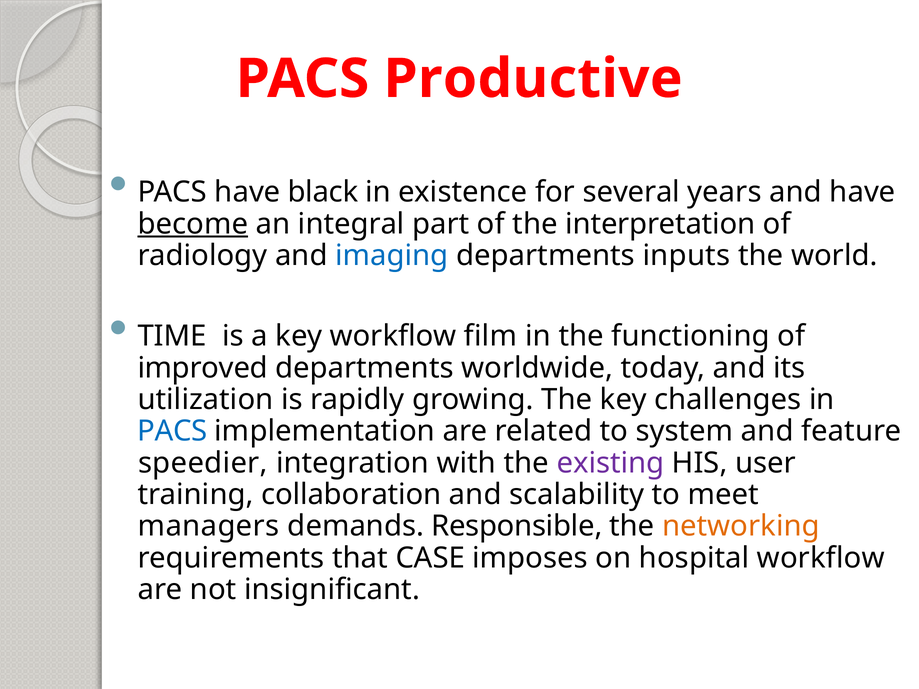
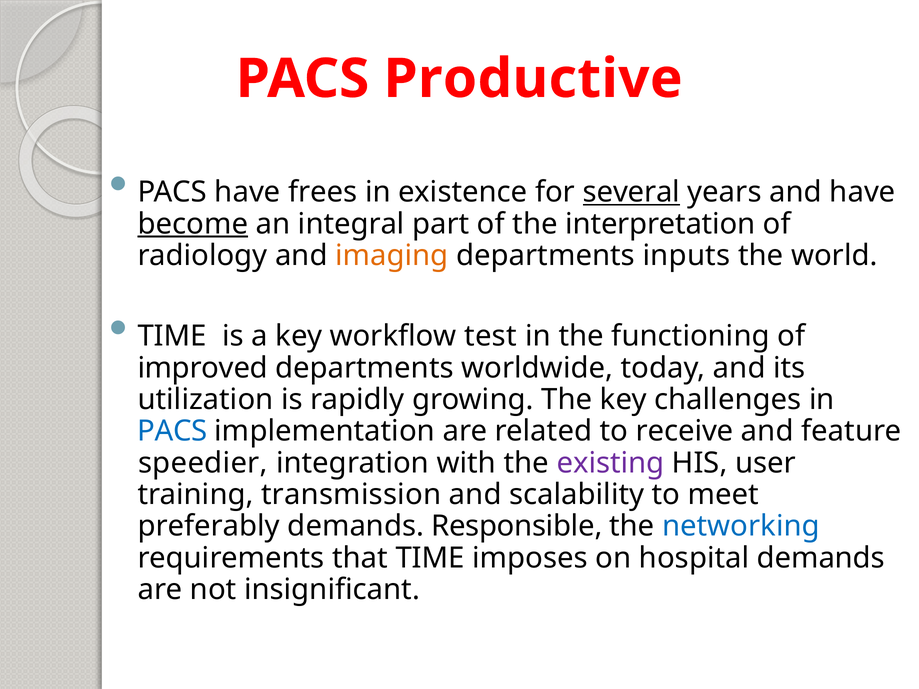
black: black -> frees (323, 192)
several underline: none -> present (631, 192)
imaging colour: blue -> orange (392, 256)
film: film -> test (490, 336)
system: system -> receive (685, 431)
collaboration: collaboration -> transmission (351, 495)
managers: managers -> preferably (209, 526)
networking colour: orange -> blue (741, 526)
that CASE: CASE -> TIME (430, 558)
hospital workflow: workflow -> demands (821, 558)
